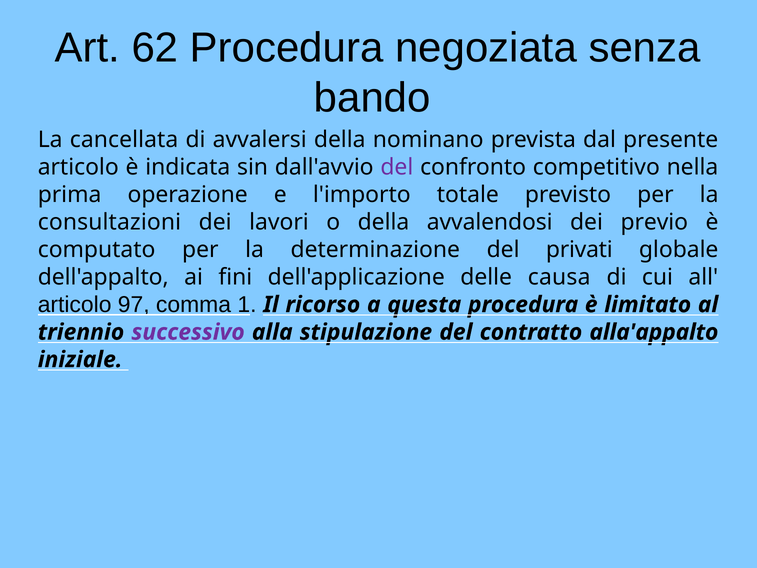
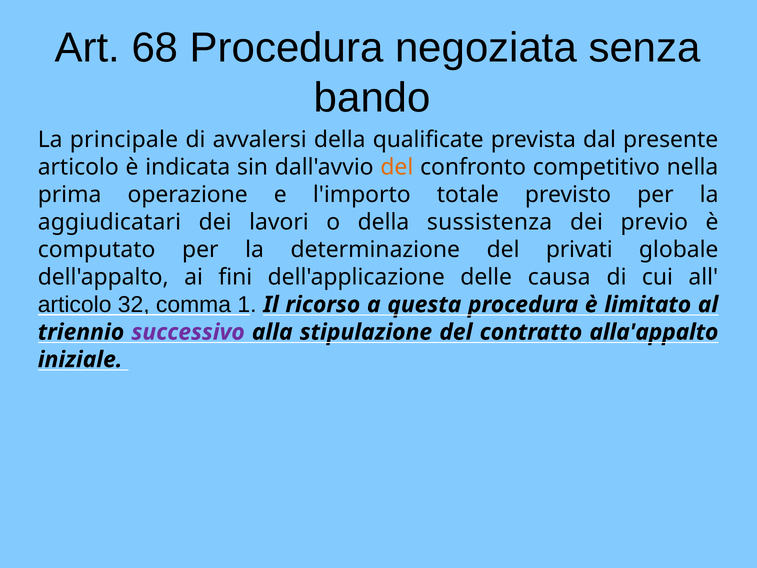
62: 62 -> 68 (155, 48)
cancellata: cancellata -> principale (124, 140)
nominano: nominano -> qualificate (428, 140)
del colour: purple -> orange (397, 167)
consultazioni: consultazioni -> aggiudicatari (109, 222)
avvalendosi: avvalendosi -> sussistenza (490, 222)
97: 97 -> 32 (134, 304)
